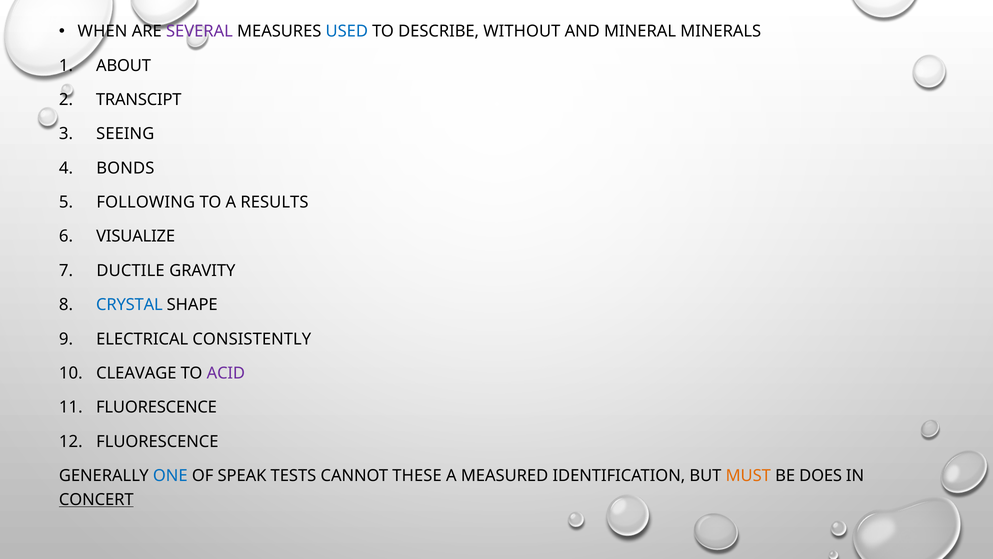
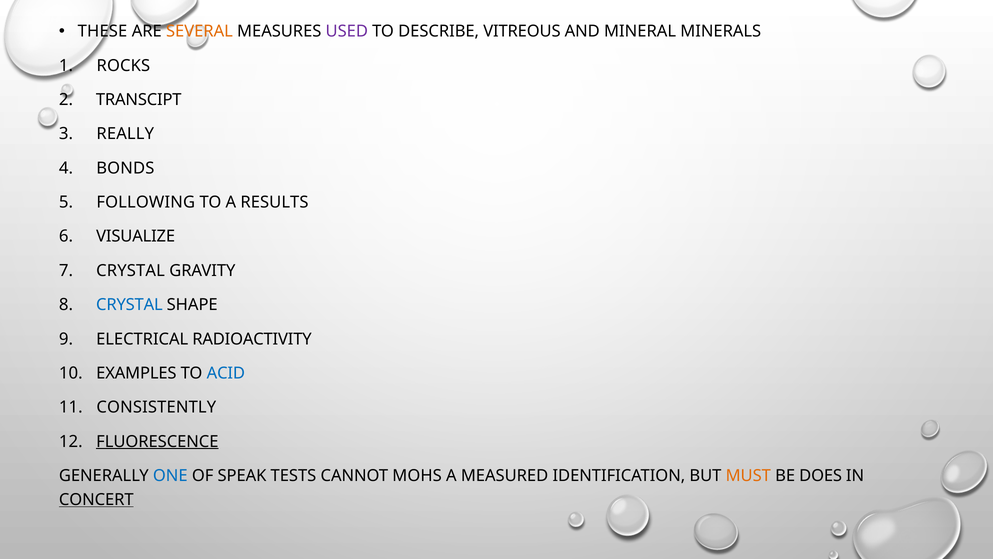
WHEN: WHEN -> THESE (103, 31)
SEVERAL colour: purple -> orange (199, 31)
USED colour: blue -> purple (347, 31)
WITHOUT: WITHOUT -> VITREOUS (522, 31)
ABOUT: ABOUT -> ROCKS (123, 66)
SEEING: SEEING -> REALLY (125, 134)
DUCTILE: DUCTILE -> CRYSTAL (131, 270)
CONSISTENTLY: CONSISTENTLY -> RADIOACTIVITY (252, 339)
CLEAVAGE: CLEAVAGE -> EXAMPLES (136, 373)
ACID colour: purple -> blue (226, 373)
FLUORESCENCE: FLUORESCENCE -> CONSISTENTLY (156, 407)
FLUORESCENCE underline: none -> present (157, 441)
THESE: THESE -> MOHS (417, 475)
